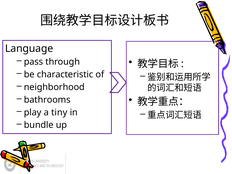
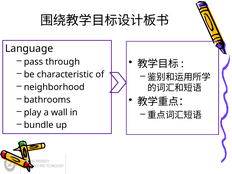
tiny: tiny -> wall (59, 112)
